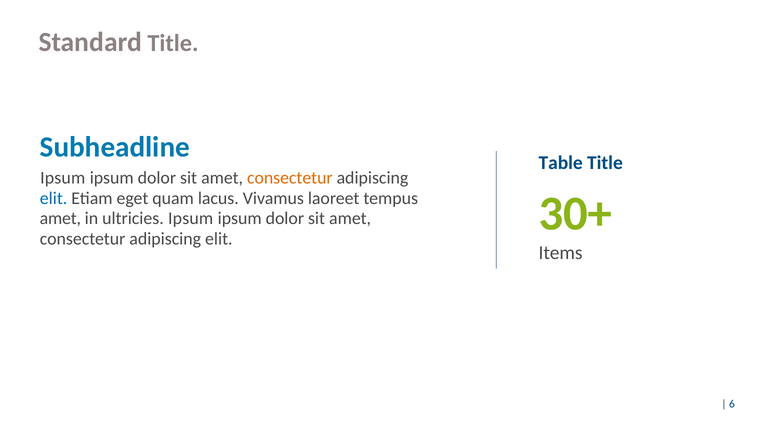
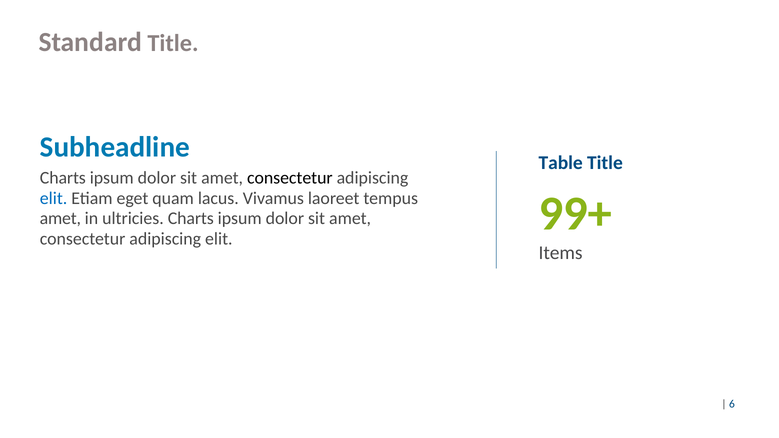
Ipsum: Ipsum -> Charts (63, 178)
consectetur colour: orange -> black (290, 178)
30+: 30+ -> 99+ (575, 214)
ultricies Ipsum: Ipsum -> Charts (191, 219)
